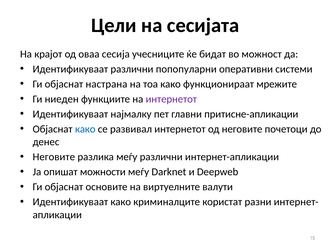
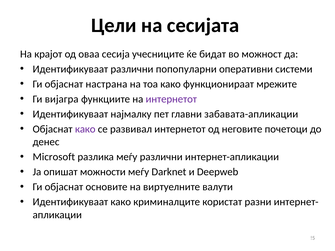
ниеден: ниеден -> вијагра (62, 99)
притисне-апликации: притисне-апликации -> забавата-апликации (251, 114)
како colour: blue -> purple (85, 129)
Неговите: Неговите -> Microsoft (54, 157)
